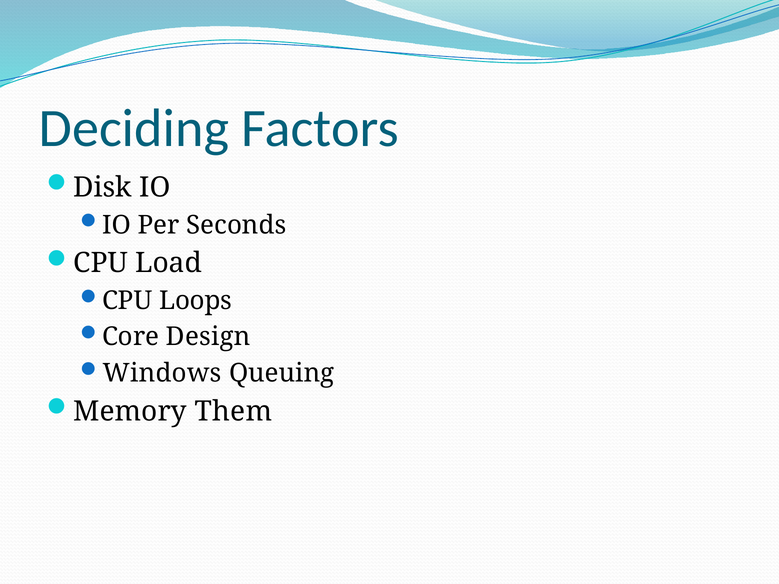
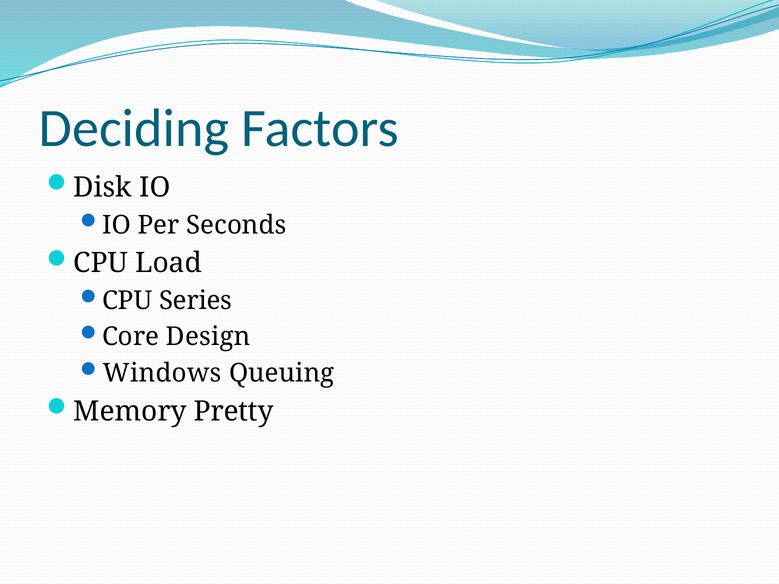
Loops: Loops -> Series (196, 301)
Them: Them -> Pretty (234, 412)
